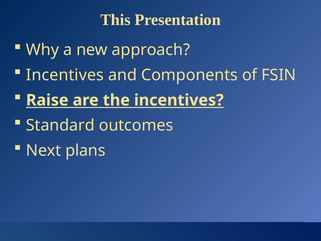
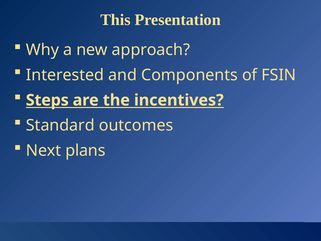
Incentives: Incentives -> Interested (65, 75)
Raise: Raise -> Steps (47, 100)
